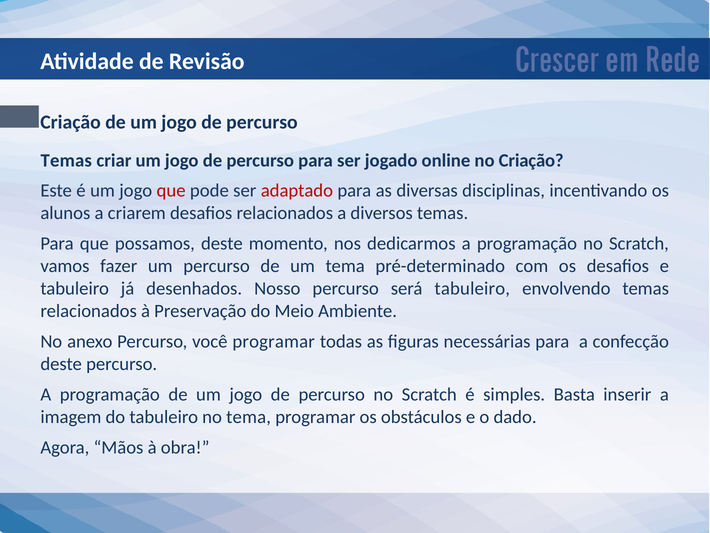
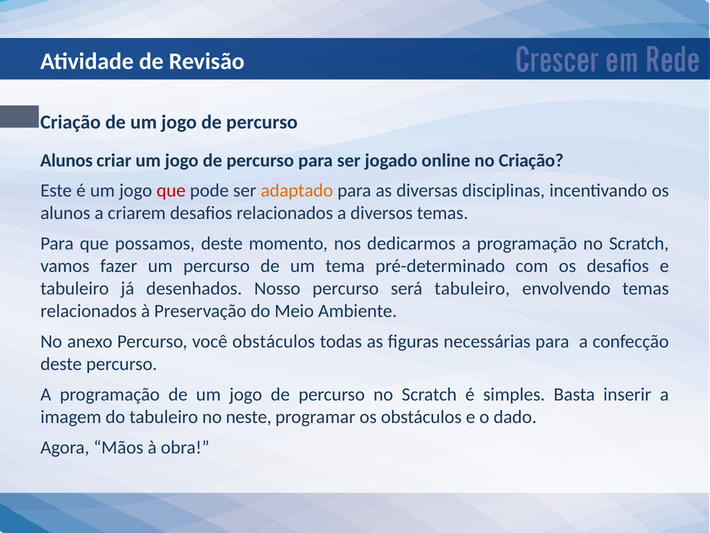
Temas: Temas -> Alunos (66, 160)
adaptado colour: red -> orange (297, 191)
você programar: programar -> obstáculos (274, 341)
no tema: tema -> neste (249, 417)
